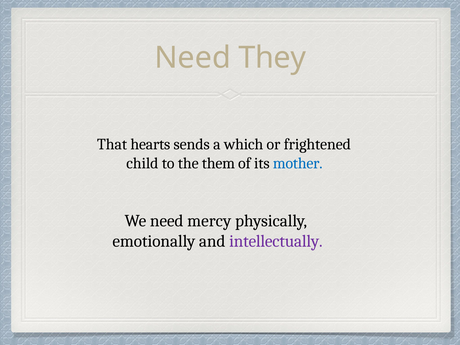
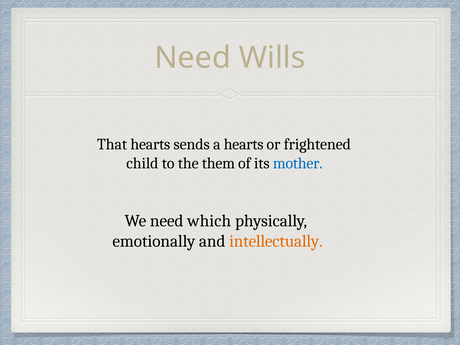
They: They -> Wills (272, 58)
a which: which -> hearts (244, 144)
mercy: mercy -> which (209, 221)
intellectually colour: purple -> orange (276, 241)
